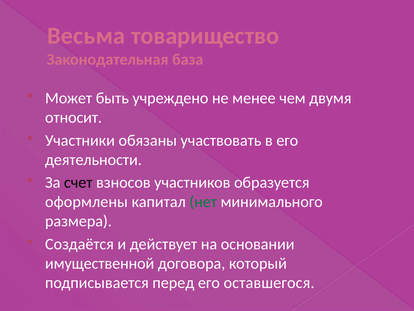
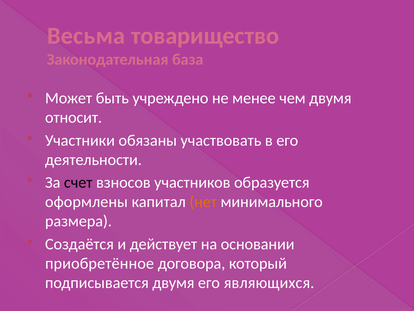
нет colour: green -> orange (203, 202)
имущественной: имущественной -> приобретённое (100, 263)
подписывается перед: перед -> двумя (173, 282)
оставшегося: оставшегося -> являющихся (269, 282)
